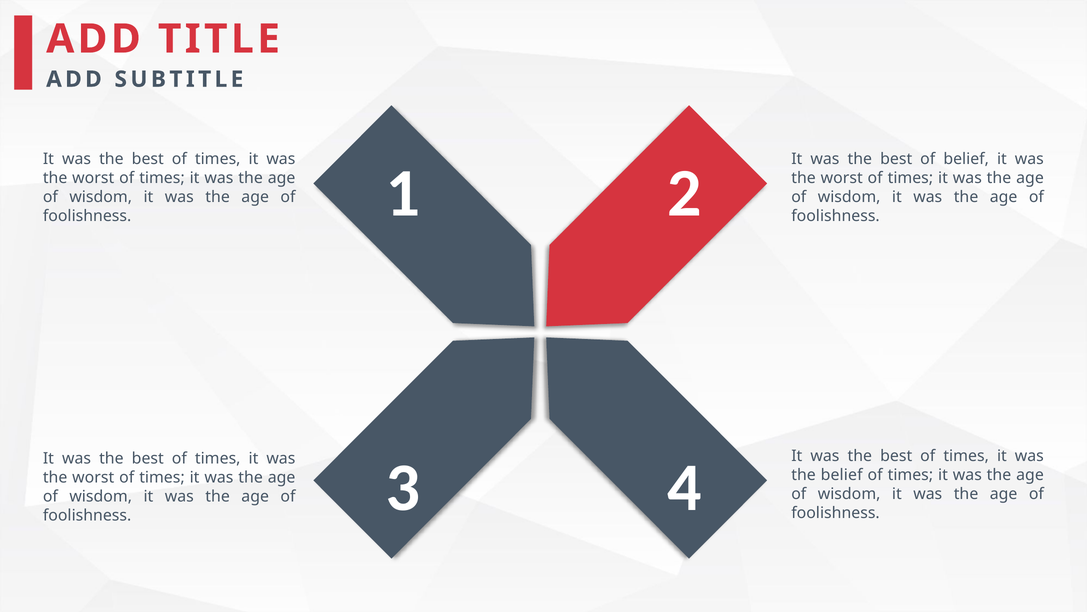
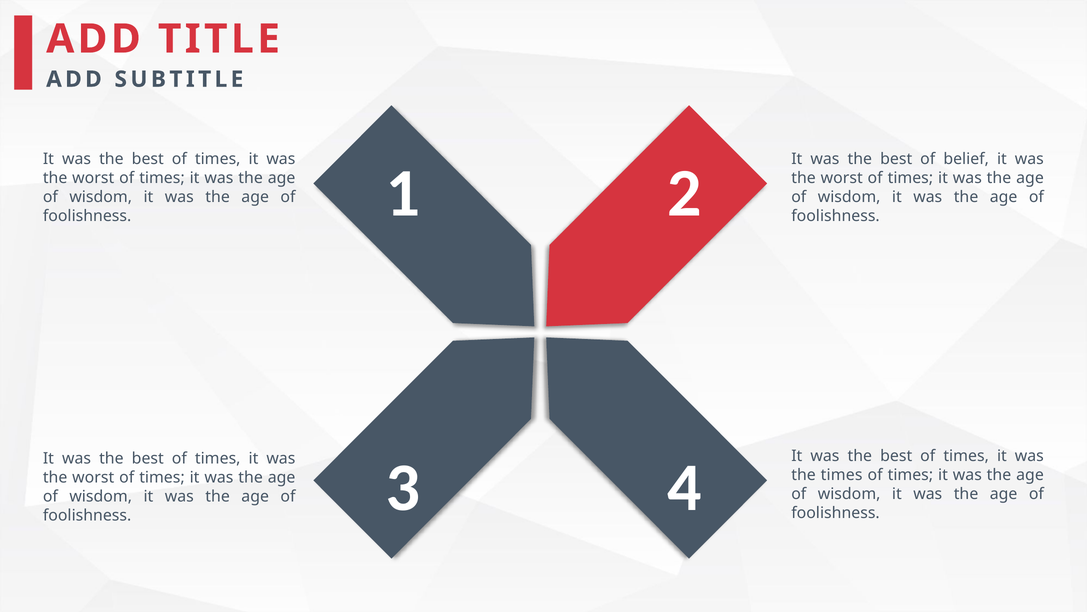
the belief: belief -> times (842, 474)
